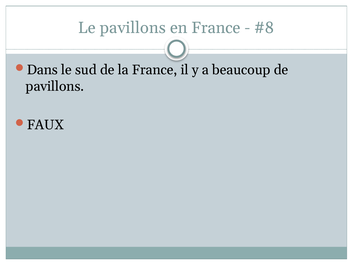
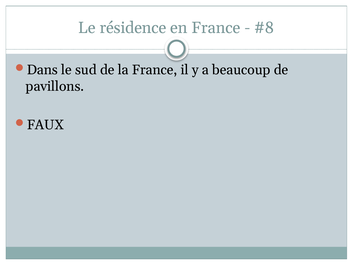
Le pavillons: pavillons -> résidence (133, 28)
